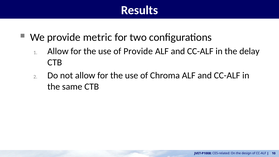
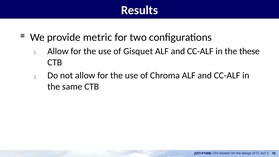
of Provide: Provide -> Gisquet (138, 51)
delay: delay -> these (249, 51)
